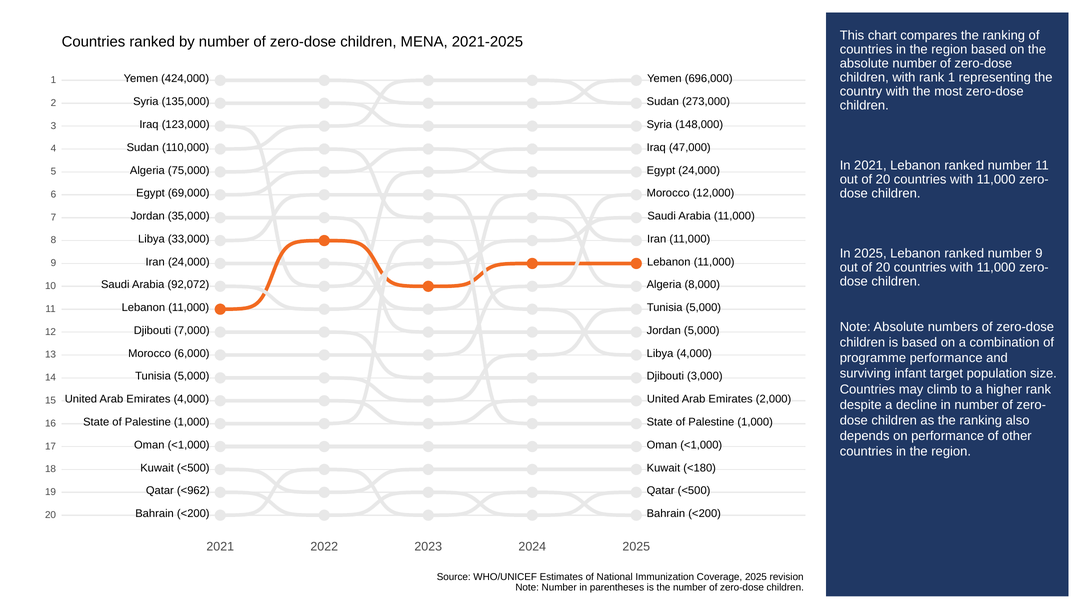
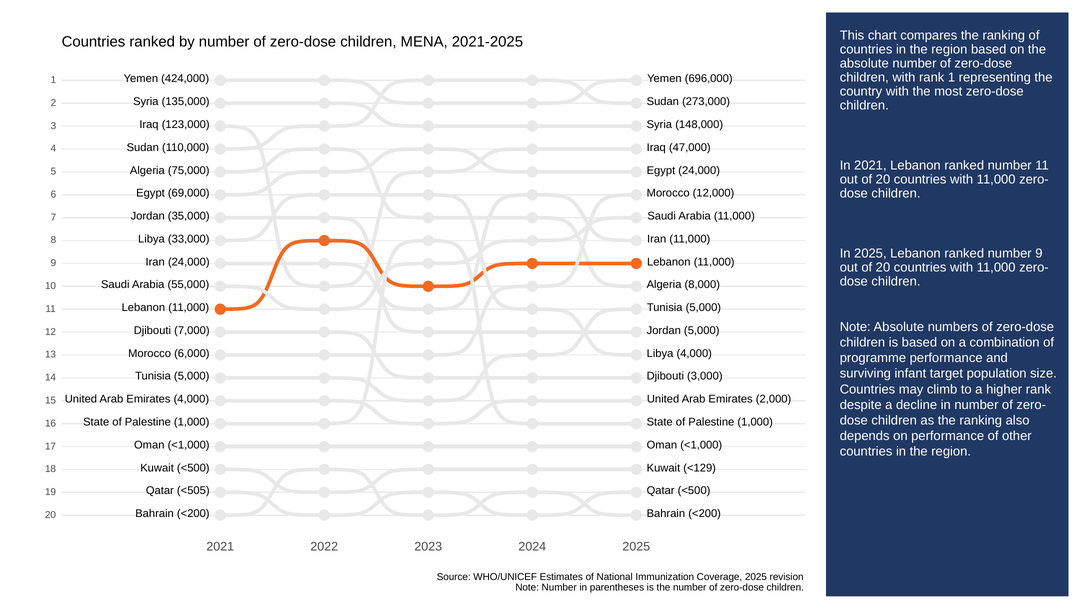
92,072: 92,072 -> 55,000 (188, 285)
<180: <180 -> <129 (700, 468)
<962: <962 -> <505 (193, 490)
